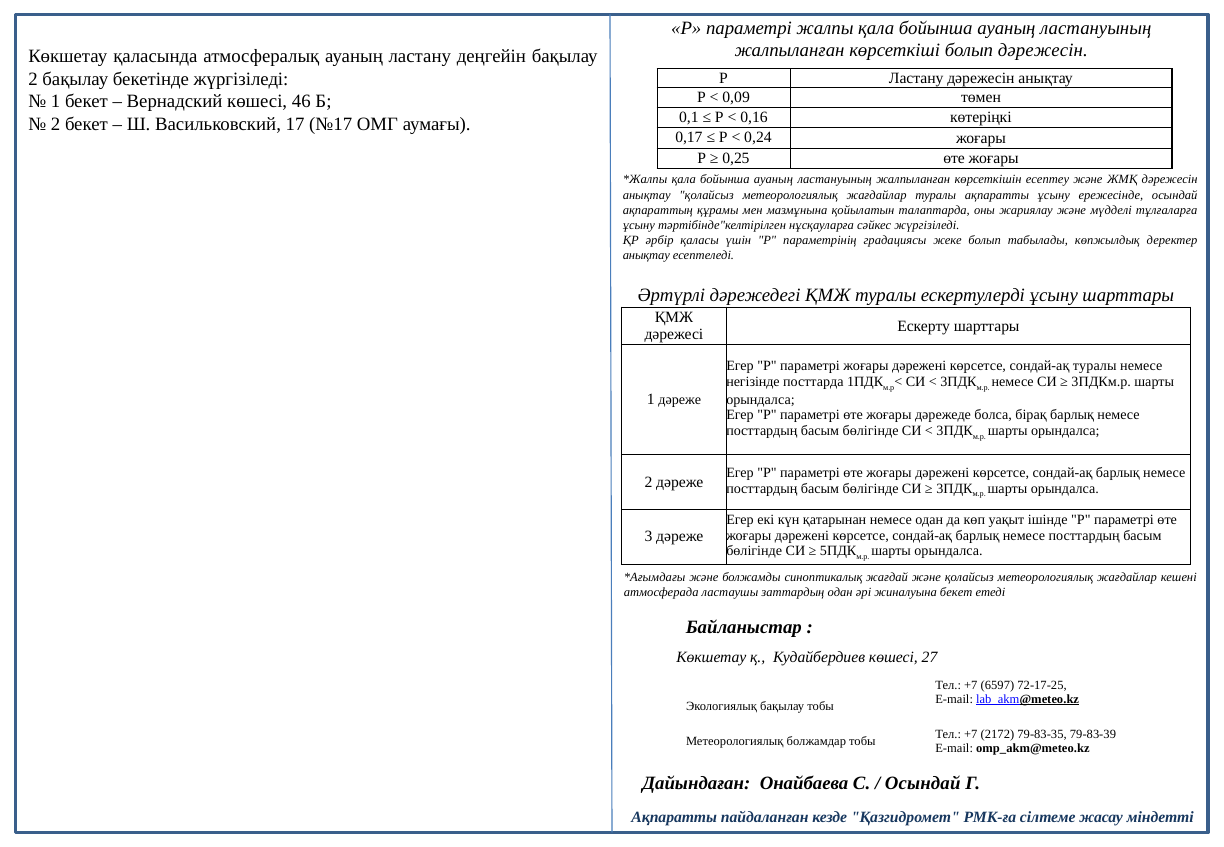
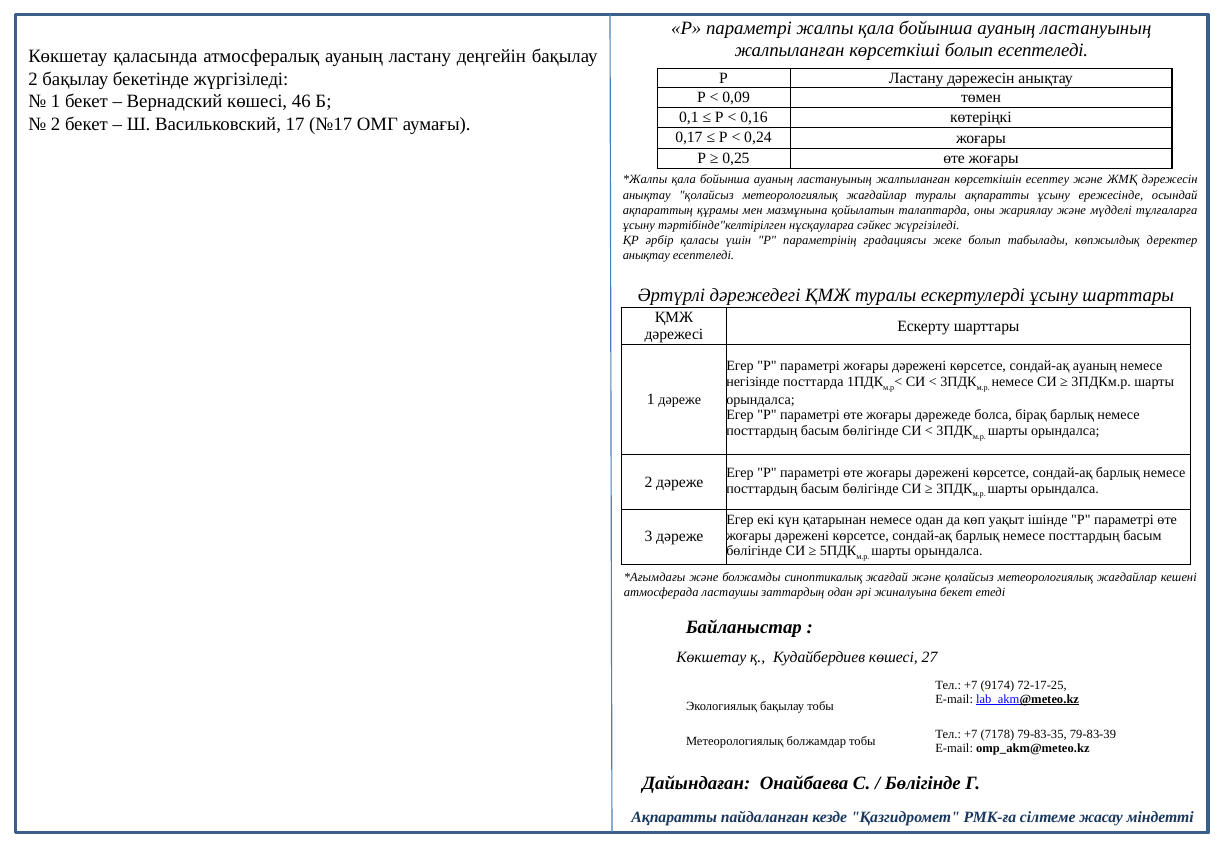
болып дәрежесін: дәрежесін -> есептеледі (1043, 51)
сондай-ақ туралы: туралы -> ауаның (1095, 366)
6597: 6597 -> 9174 (997, 686)
2172: 2172 -> 7178 (997, 735)
Осындай: Осындай -> Бөлігінде (923, 783)
